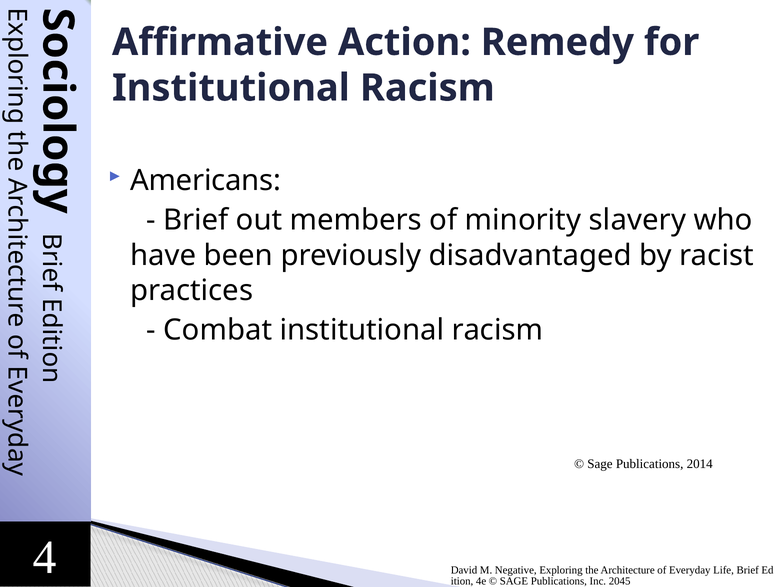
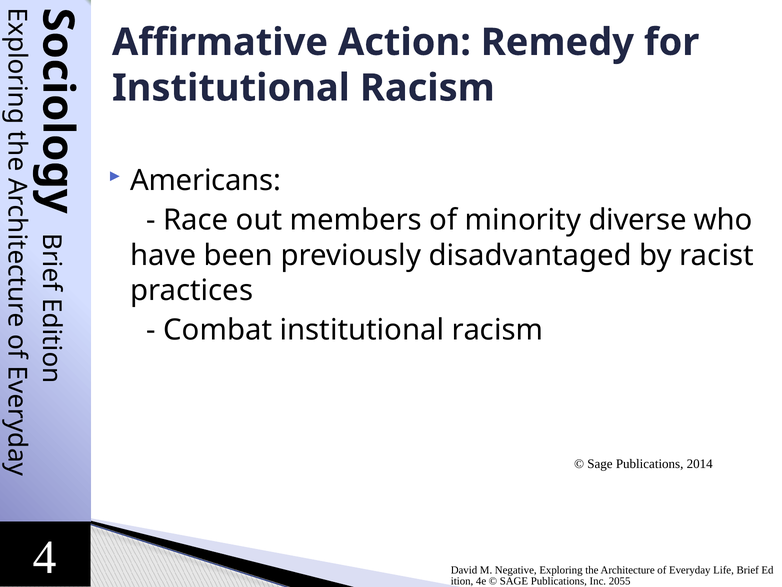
Brief: Brief -> Race (196, 220)
slavery: slavery -> diverse (638, 220)
2045: 2045 -> 2055 (620, 580)
